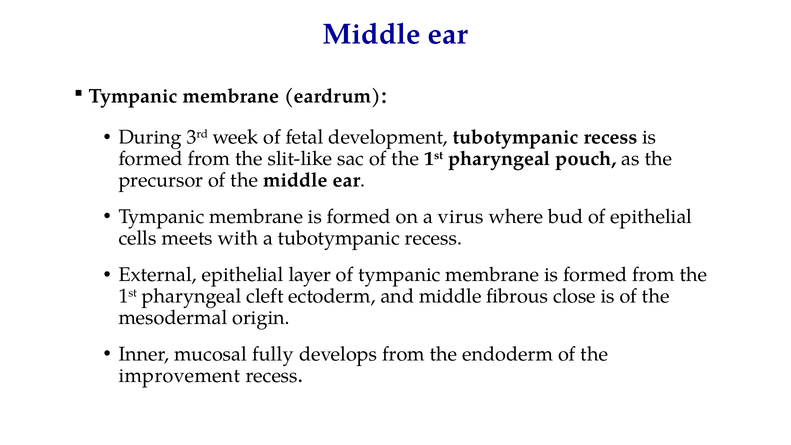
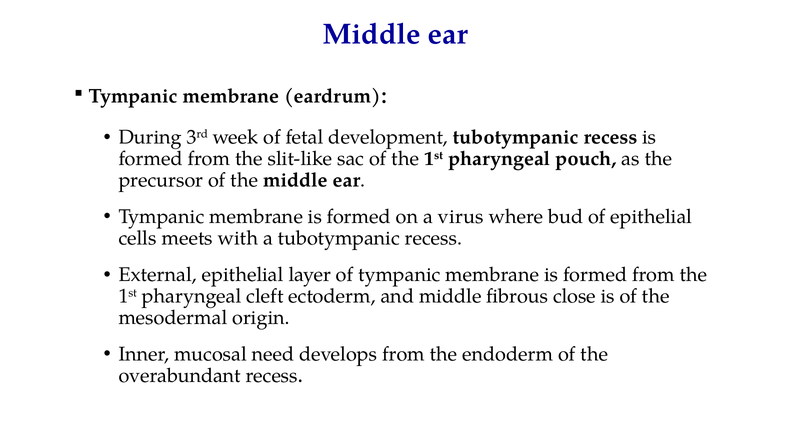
fully: fully -> need (273, 354)
improvement: improvement -> overabundant (180, 376)
